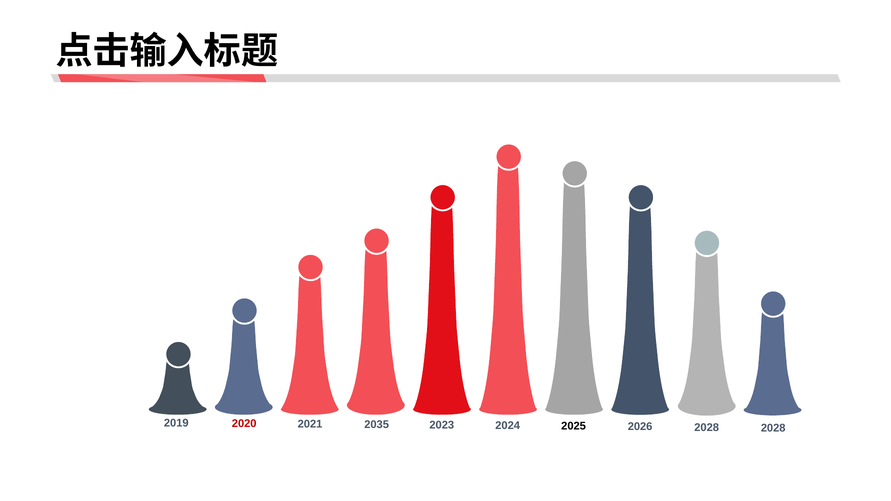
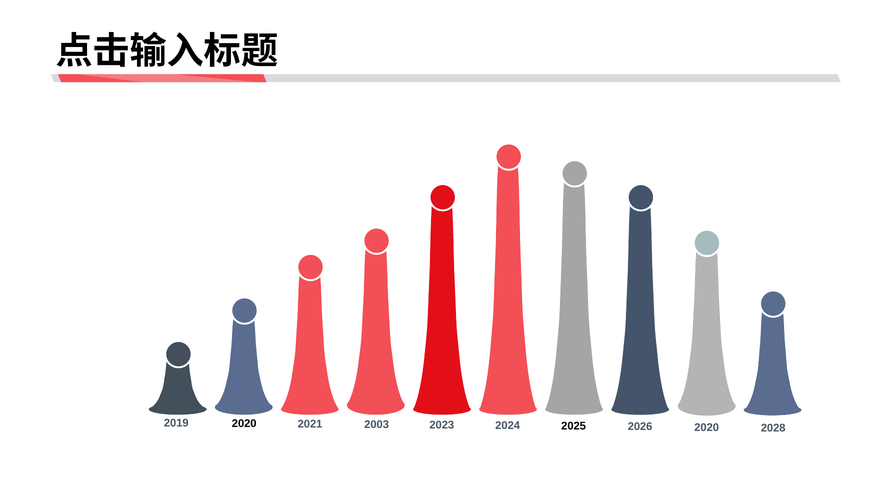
2020 colour: red -> black (244, 424)
2035: 2035 -> 2003 (377, 425)
2026 2028: 2028 -> 2020 (707, 428)
